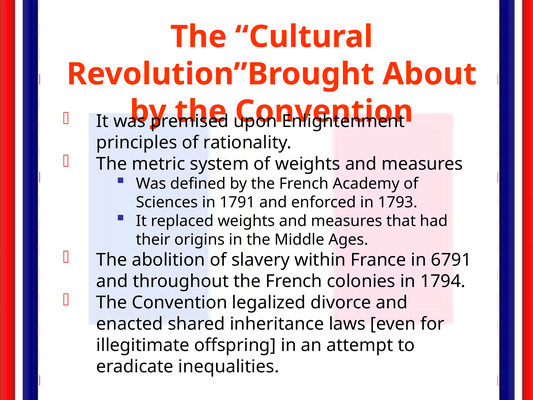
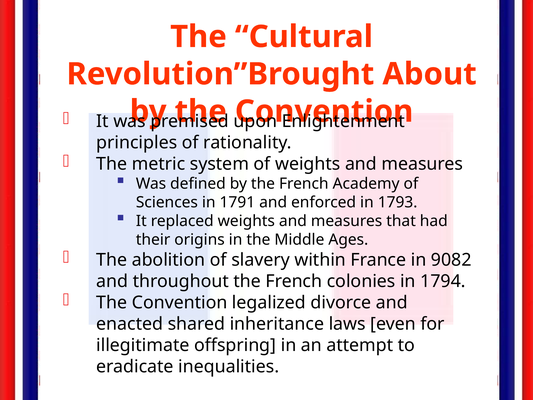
6791: 6791 -> 9082 (451, 260)
